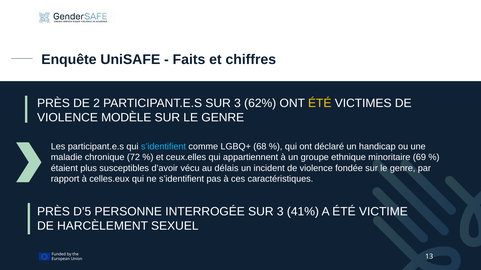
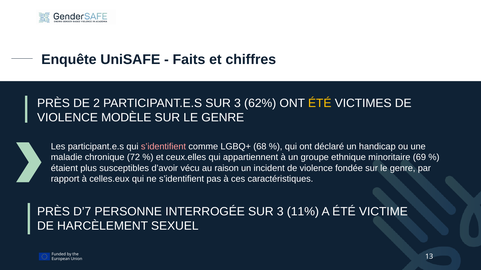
s’identifient colour: light blue -> pink (163, 147)
délais: délais -> raison (227, 168)
D’5: D’5 -> D’7 (82, 212)
41%: 41% -> 11% (303, 212)
